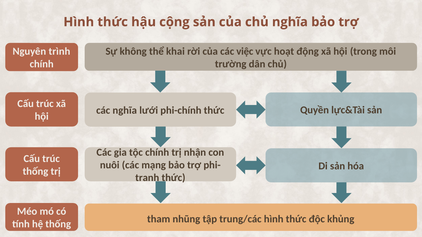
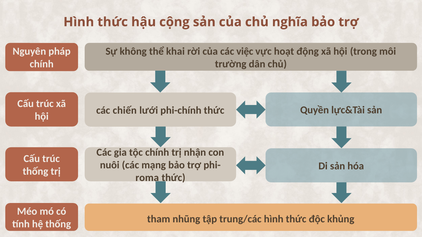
trình: trình -> pháp (60, 52)
các nghĩa: nghĩa -> chiến (125, 110)
tranh: tranh -> roma (147, 178)
